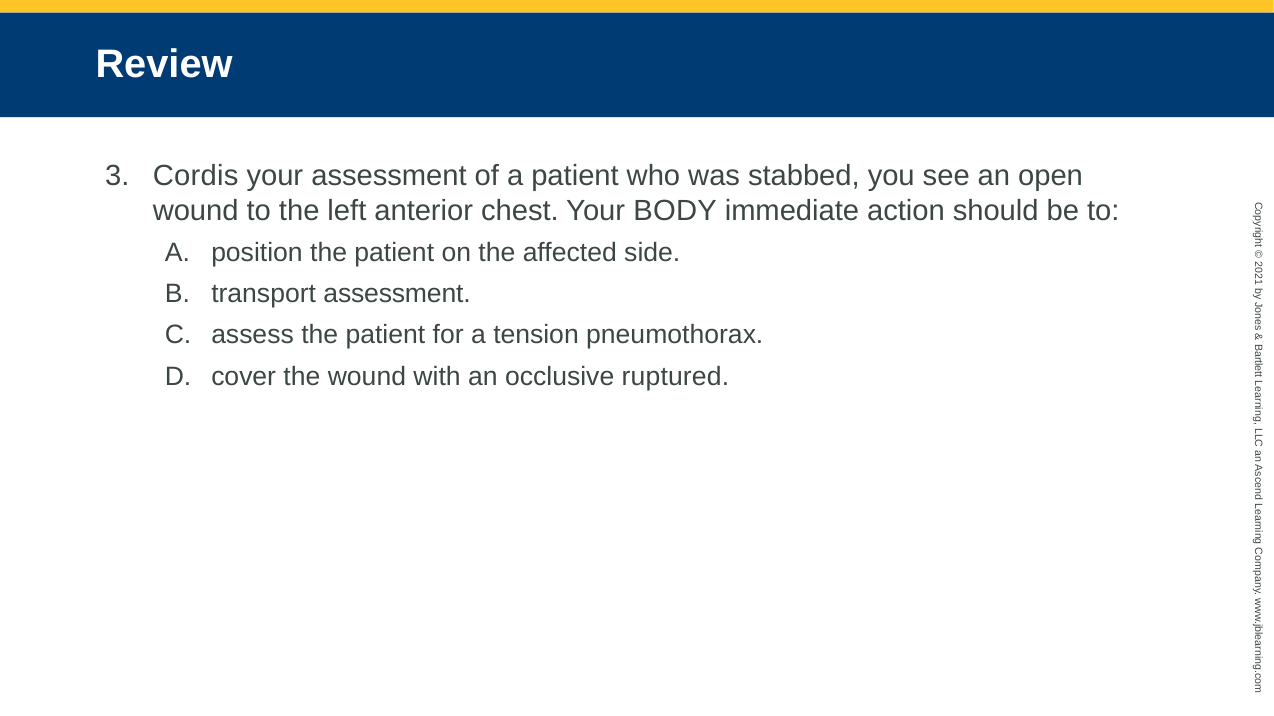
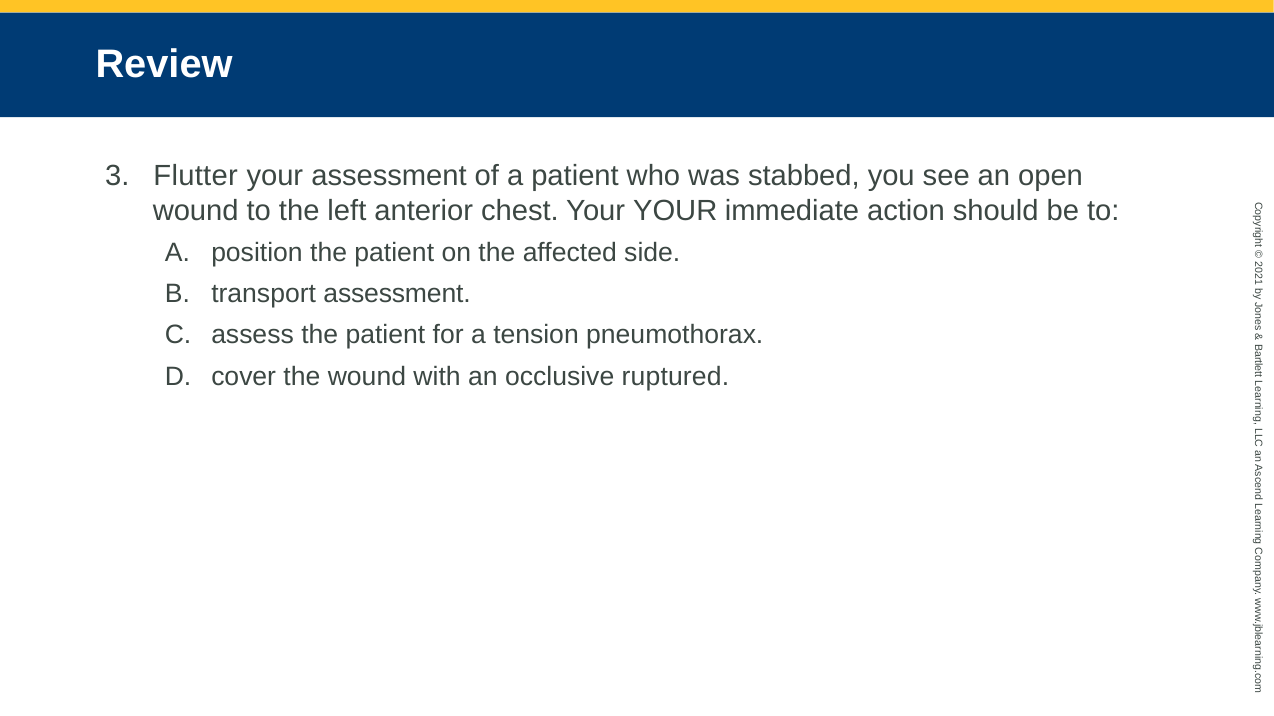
Cordis: Cordis -> Flutter (196, 176)
Your BODY: BODY -> YOUR (675, 211)
